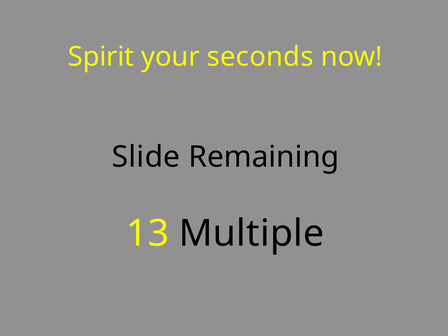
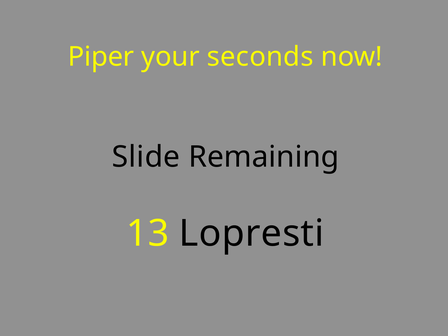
Spirit: Spirit -> Piper (101, 57)
Multiple: Multiple -> Lopresti (252, 234)
